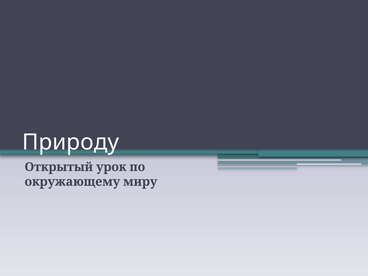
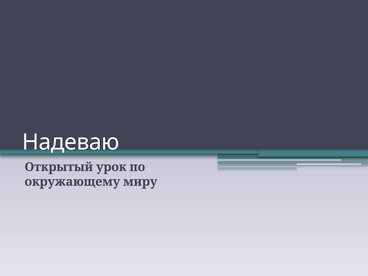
Природу: Природу -> Надеваю (71, 142)
